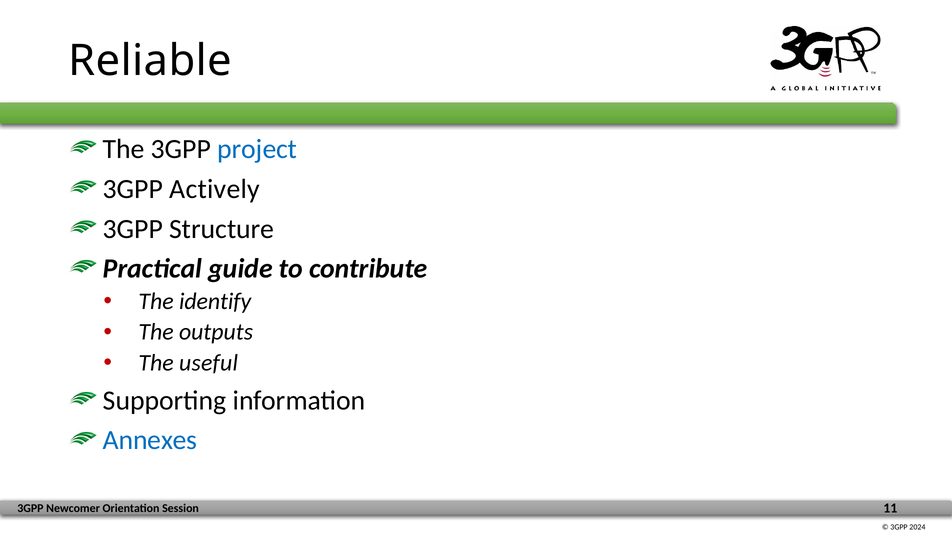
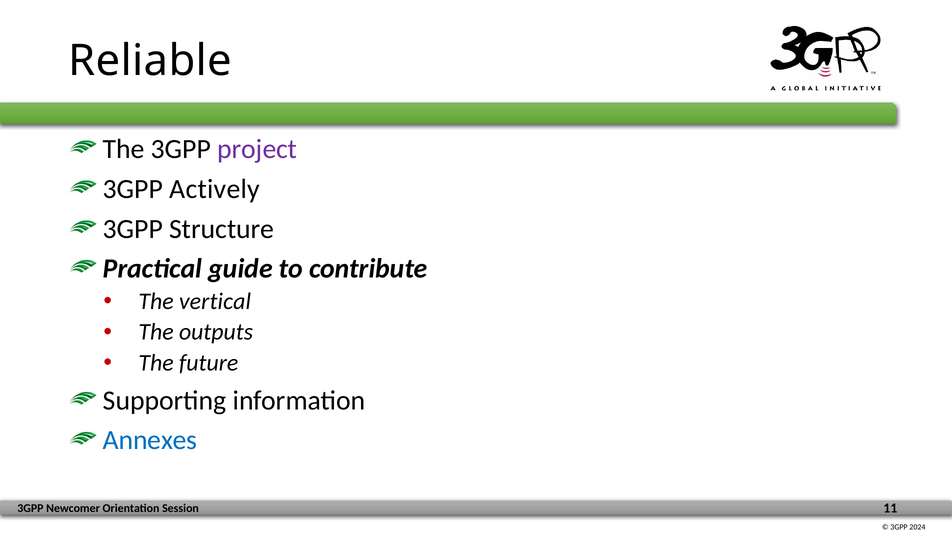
project colour: blue -> purple (257, 149)
identify: identify -> vertical (215, 302)
useful: useful -> future (209, 363)
